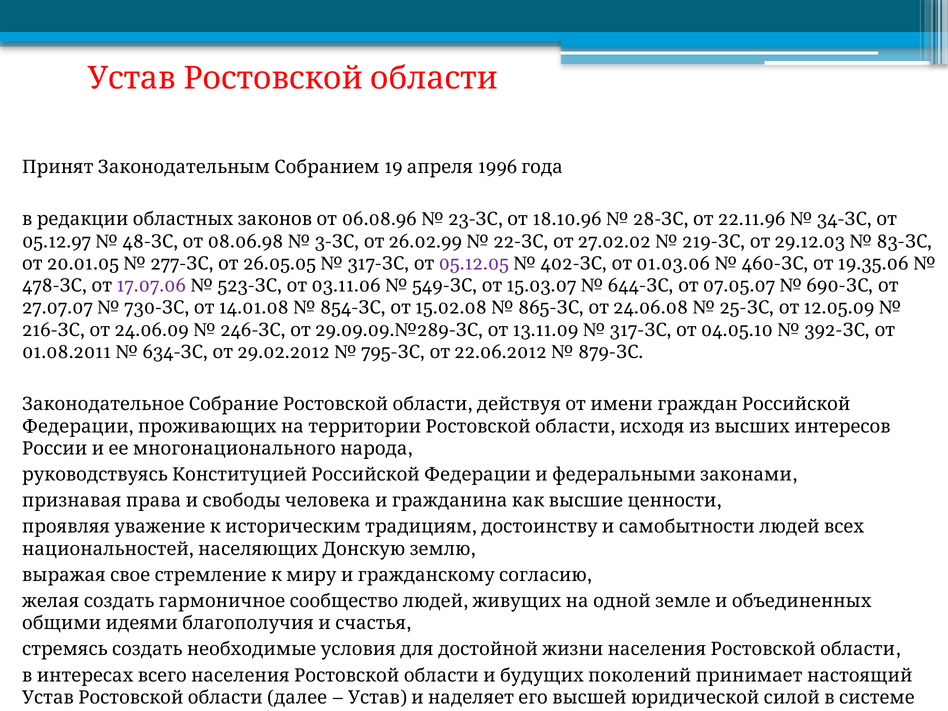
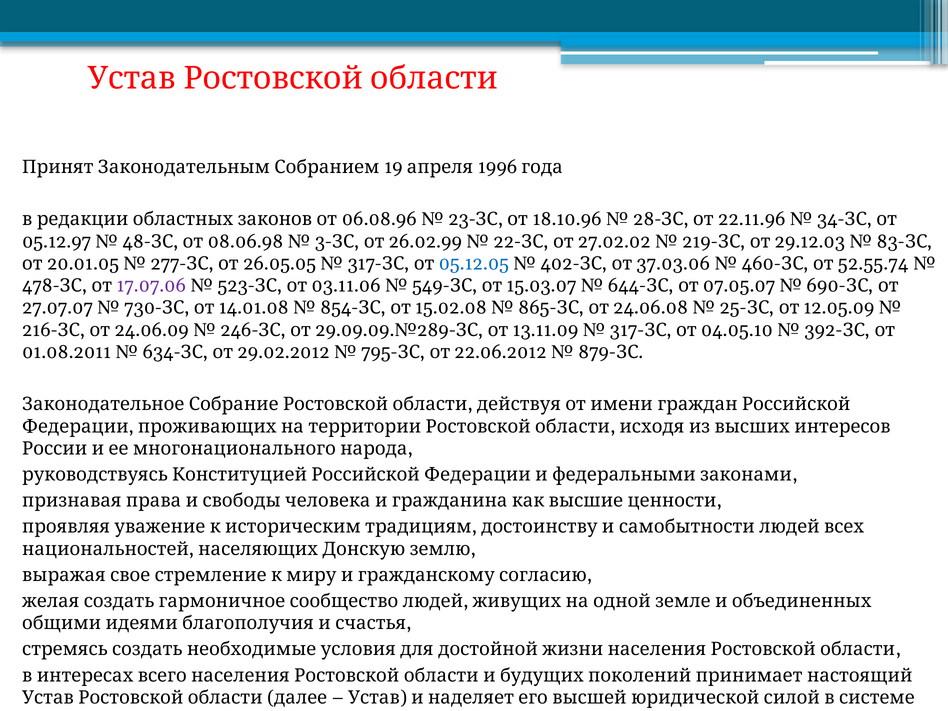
05.12.05 colour: purple -> blue (474, 264)
01.03.06: 01.03.06 -> 37.03.06 (673, 264)
19.35.06: 19.35.06 -> 52.55.74 (873, 264)
